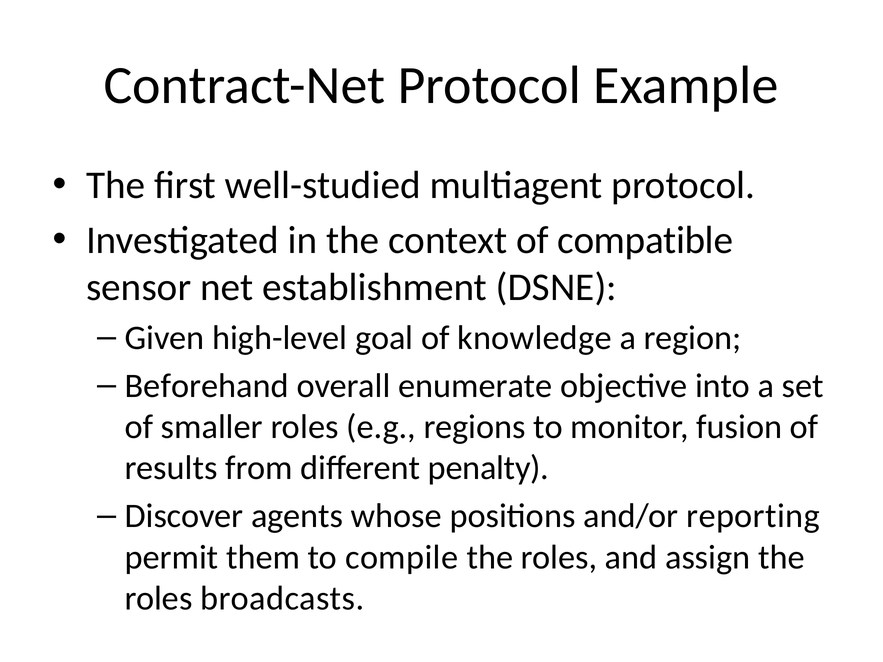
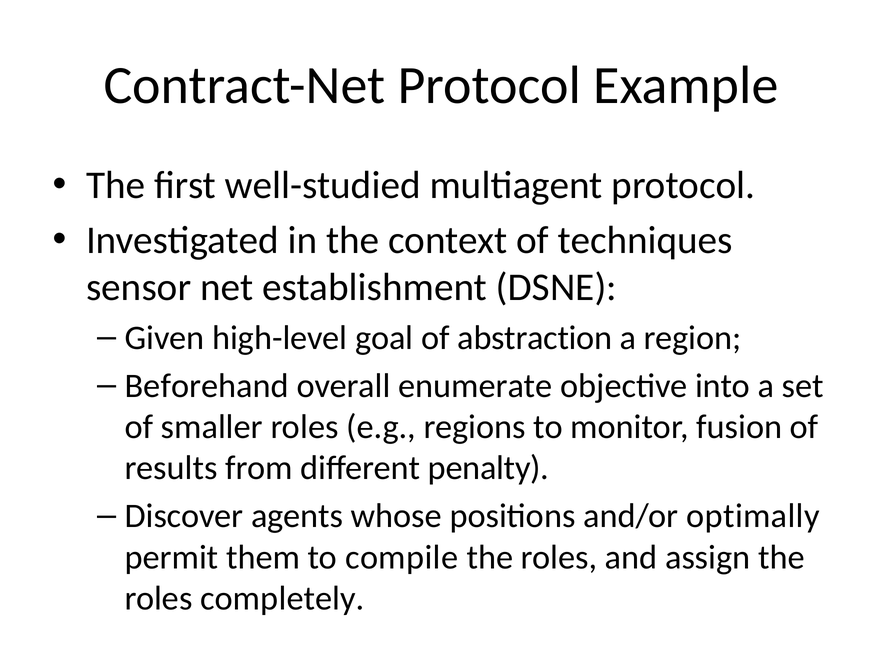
compatible: compatible -> techniques (645, 240)
knowledge: knowledge -> abstraction (535, 338)
reporting: reporting -> optimally (753, 516)
broadcasts: broadcasts -> completely (282, 599)
